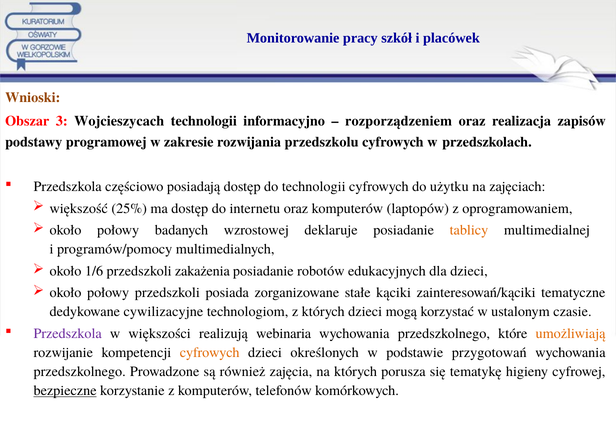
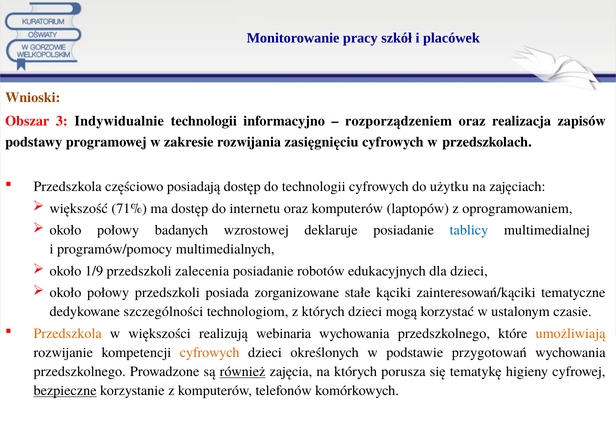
Wojcieszycach: Wojcieszycach -> Indywidualnie (119, 121)
przedszkolu: przedszkolu -> zasięgnięciu (322, 142)
25%: 25% -> 71% (129, 208)
tablicy colour: orange -> blue (469, 230)
1/6: 1/6 -> 1/9 (94, 271)
zakażenia: zakażenia -> zalecenia (202, 271)
cywilizacyjne: cywilizacyjne -> szczególności (163, 311)
Przedszkola colour: purple -> orange (68, 333)
również underline: none -> present (243, 371)
